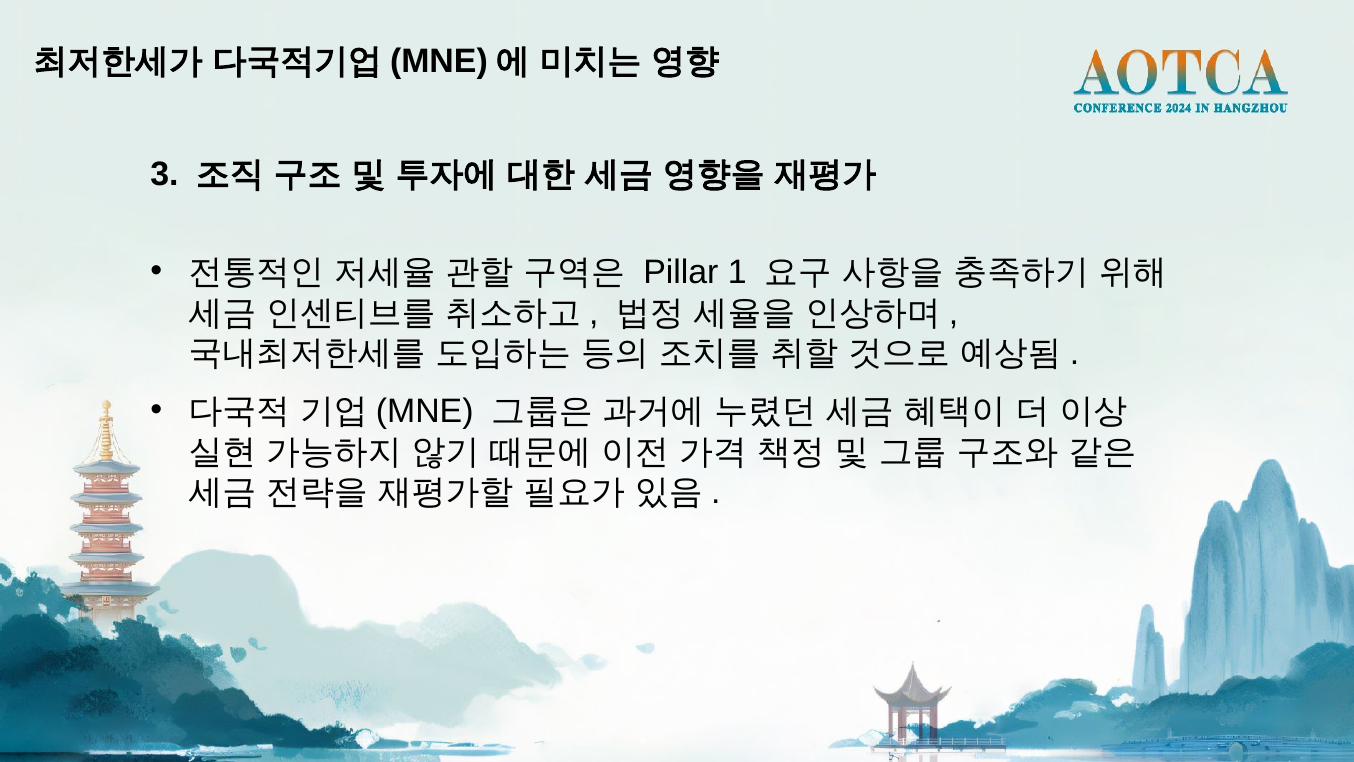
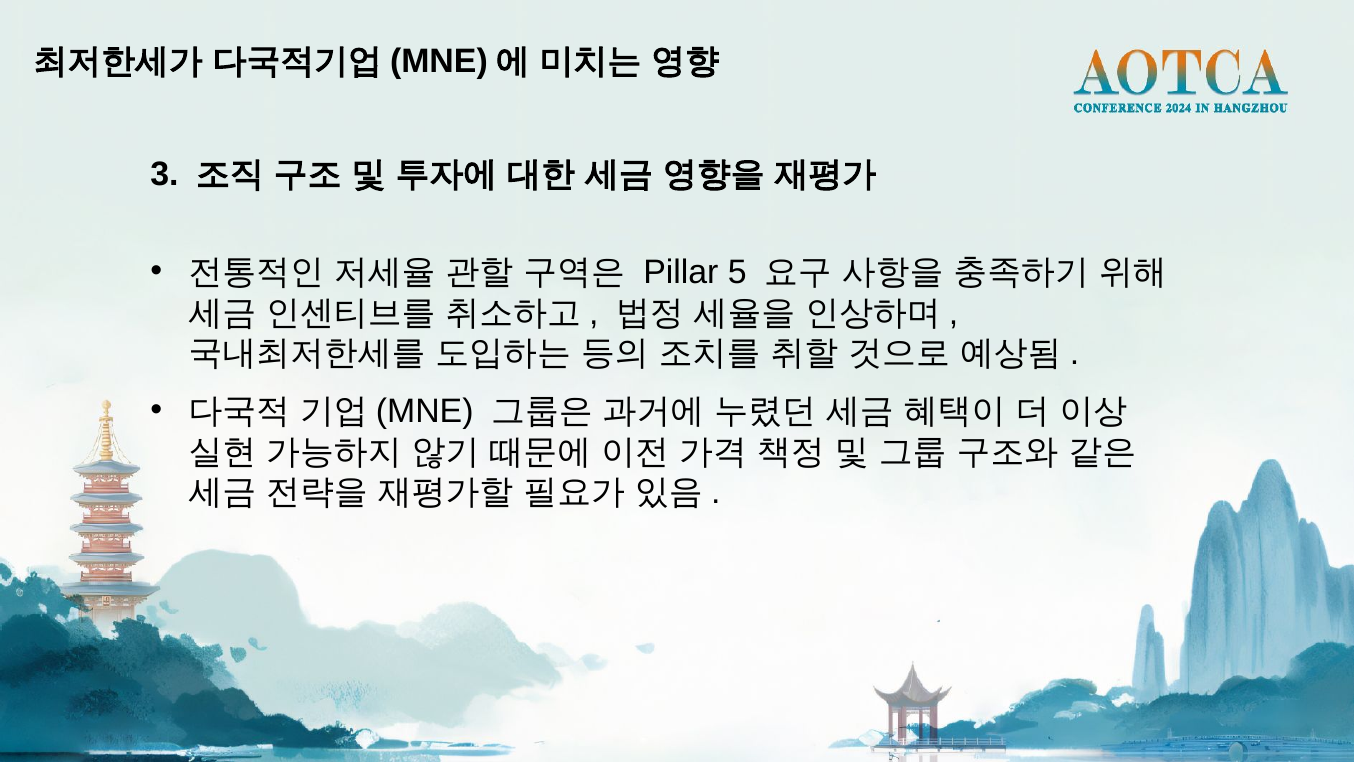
1: 1 -> 5 (737, 272)
